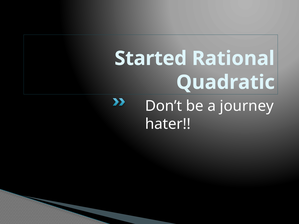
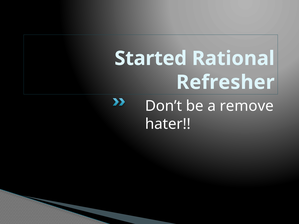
Quadratic: Quadratic -> Refresher (225, 82)
journey: journey -> remove (247, 106)
